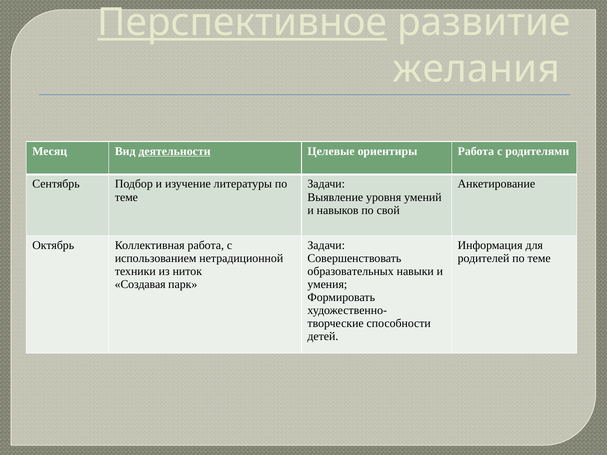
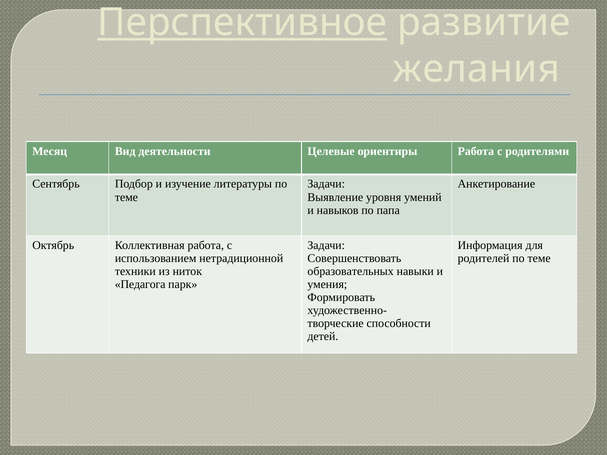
деятельности underline: present -> none (174, 151)
свой: свой -> папа (388, 210)
Создавая: Создавая -> Педагога (140, 285)
